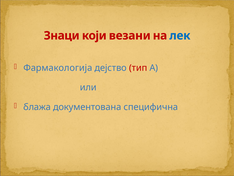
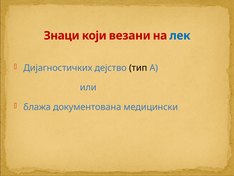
Фармакологија: Фармакологија -> Дијагностичких (58, 68)
тип colour: red -> black (138, 68)
специфична: специфична -> медицински (151, 107)
